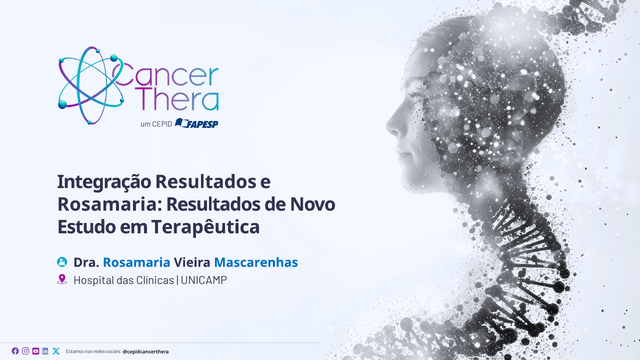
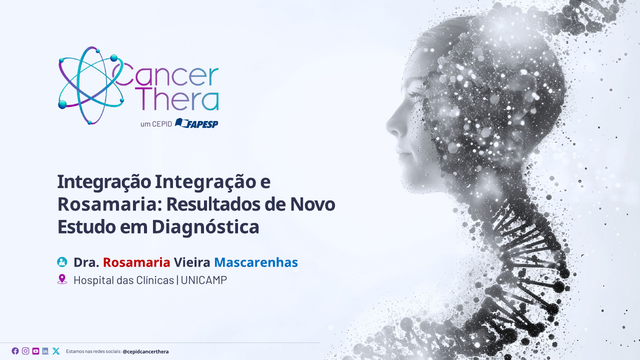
Integração Resultados: Resultados -> Integração (206, 182)
Terapêutica: Terapêutica -> Diagnóstica (206, 227)
Rosamaria colour: blue -> red (137, 263)
